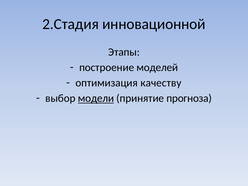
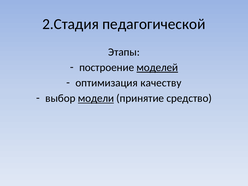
инновационной: инновационной -> педагогической (154, 24)
моделей underline: none -> present (157, 67)
прогноза: прогноза -> средство (189, 98)
